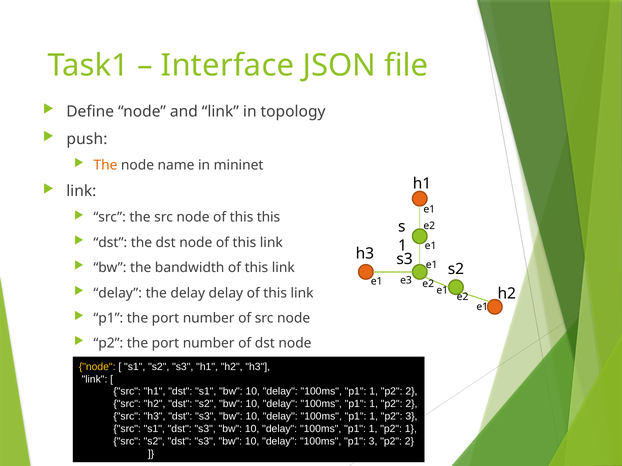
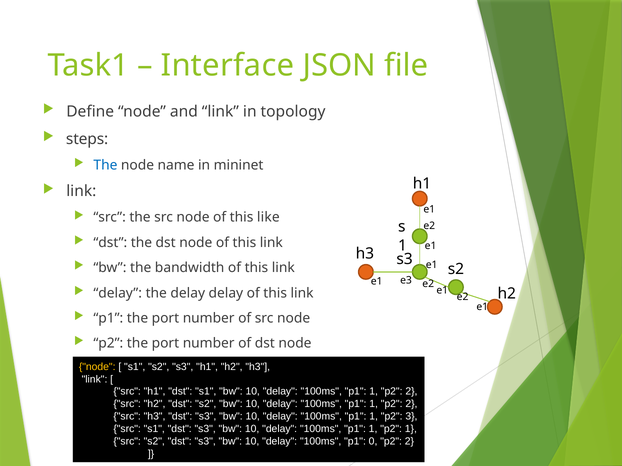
push: push -> steps (87, 139)
The colour: orange -> blue (105, 165)
this this: this -> like (268, 218)
p1 3: 3 -> 0 (373, 442)
